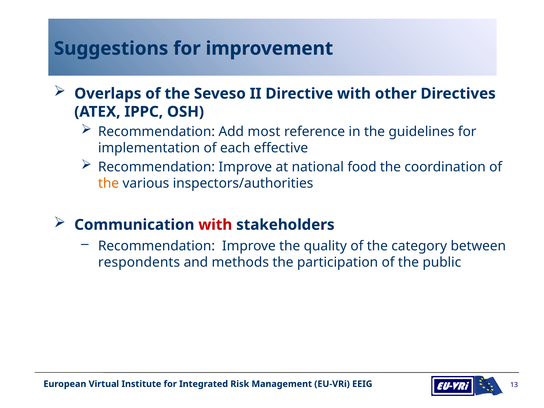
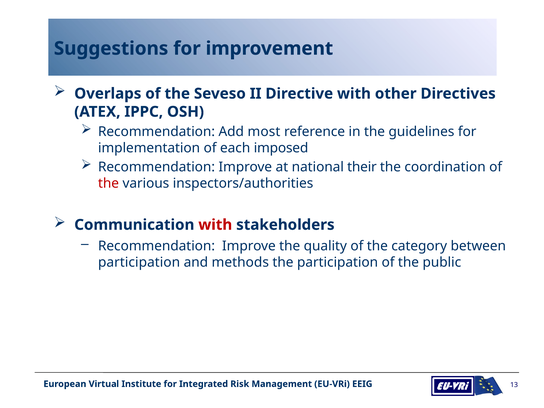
effective: effective -> imposed (281, 148)
food: food -> their (362, 167)
the colour: orange -> red (109, 183)
respondents: respondents -> participation (139, 262)
